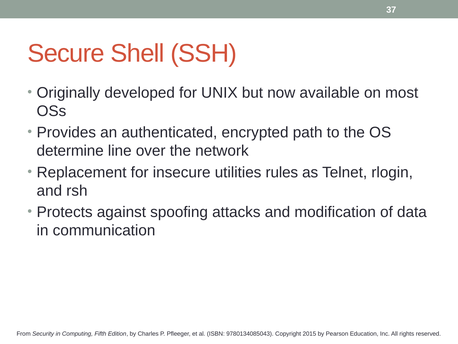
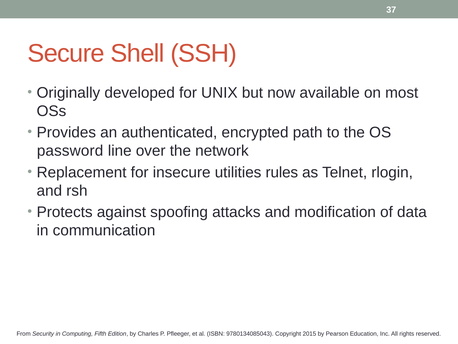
determine: determine -> password (70, 151)
